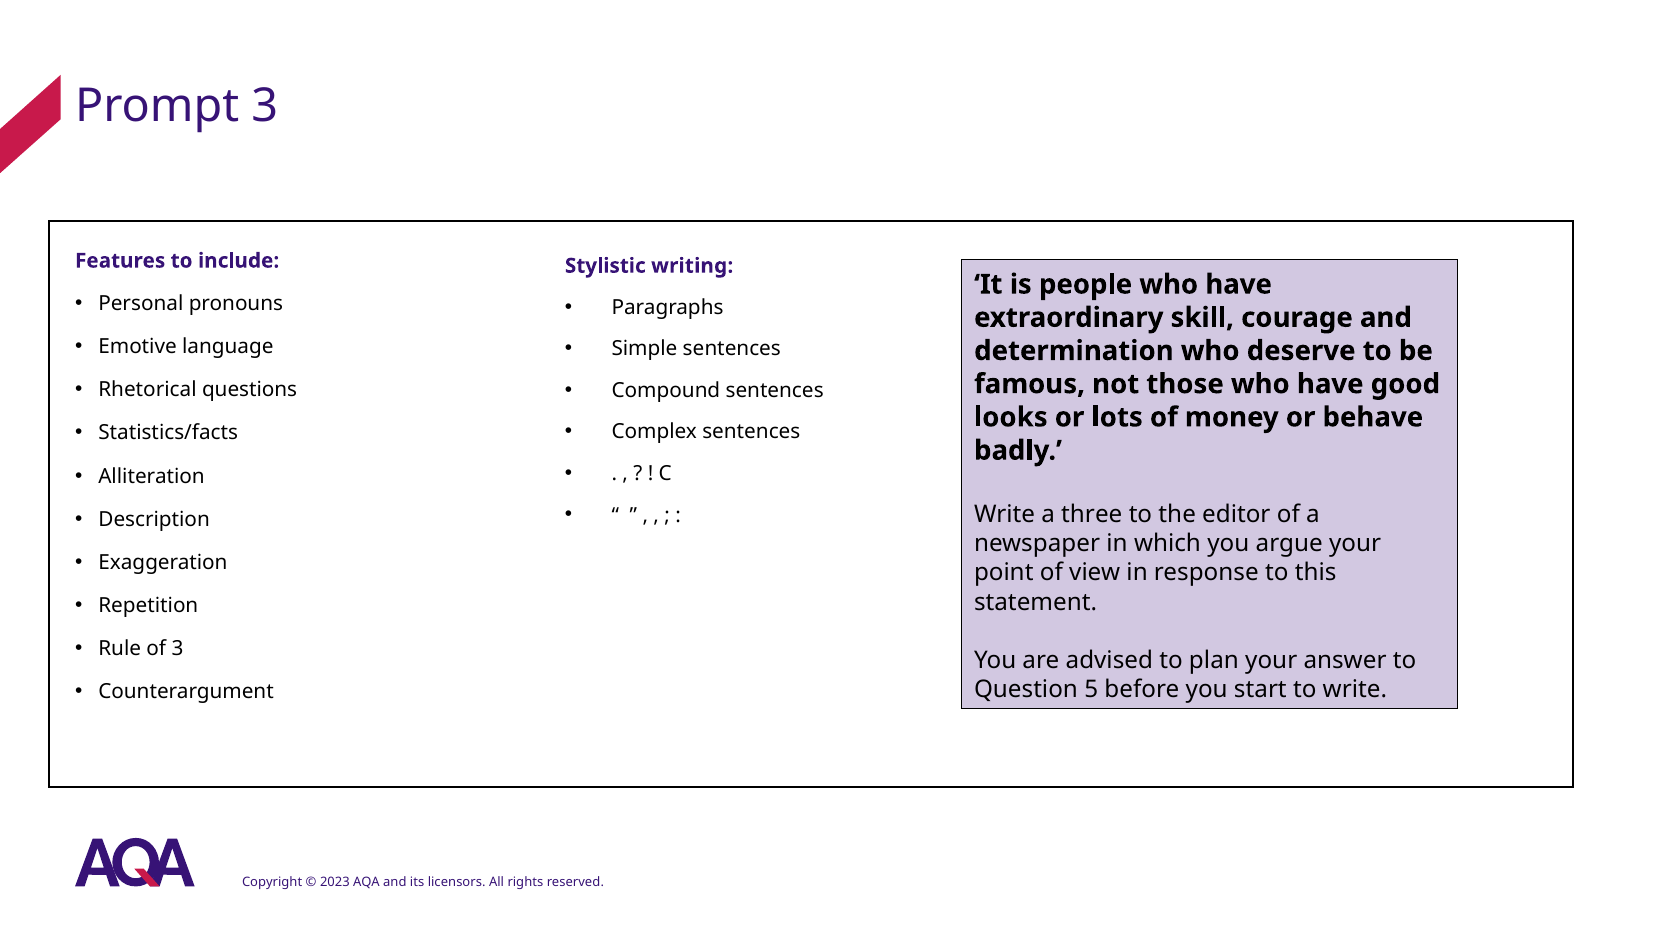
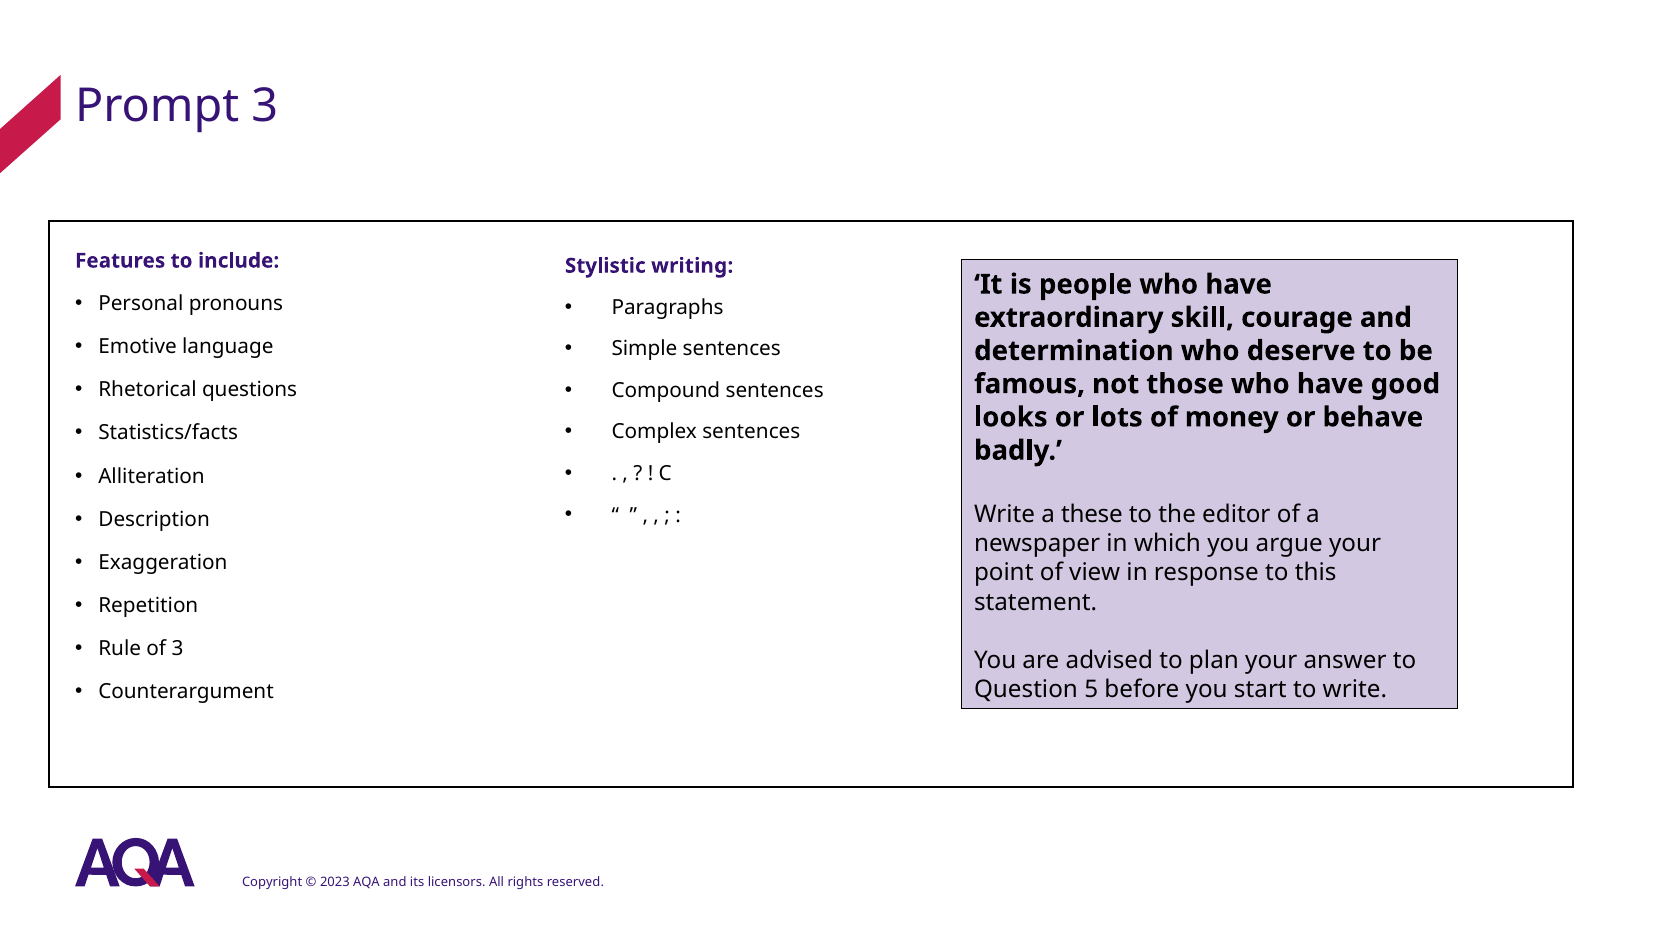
three: three -> these (1092, 514)
